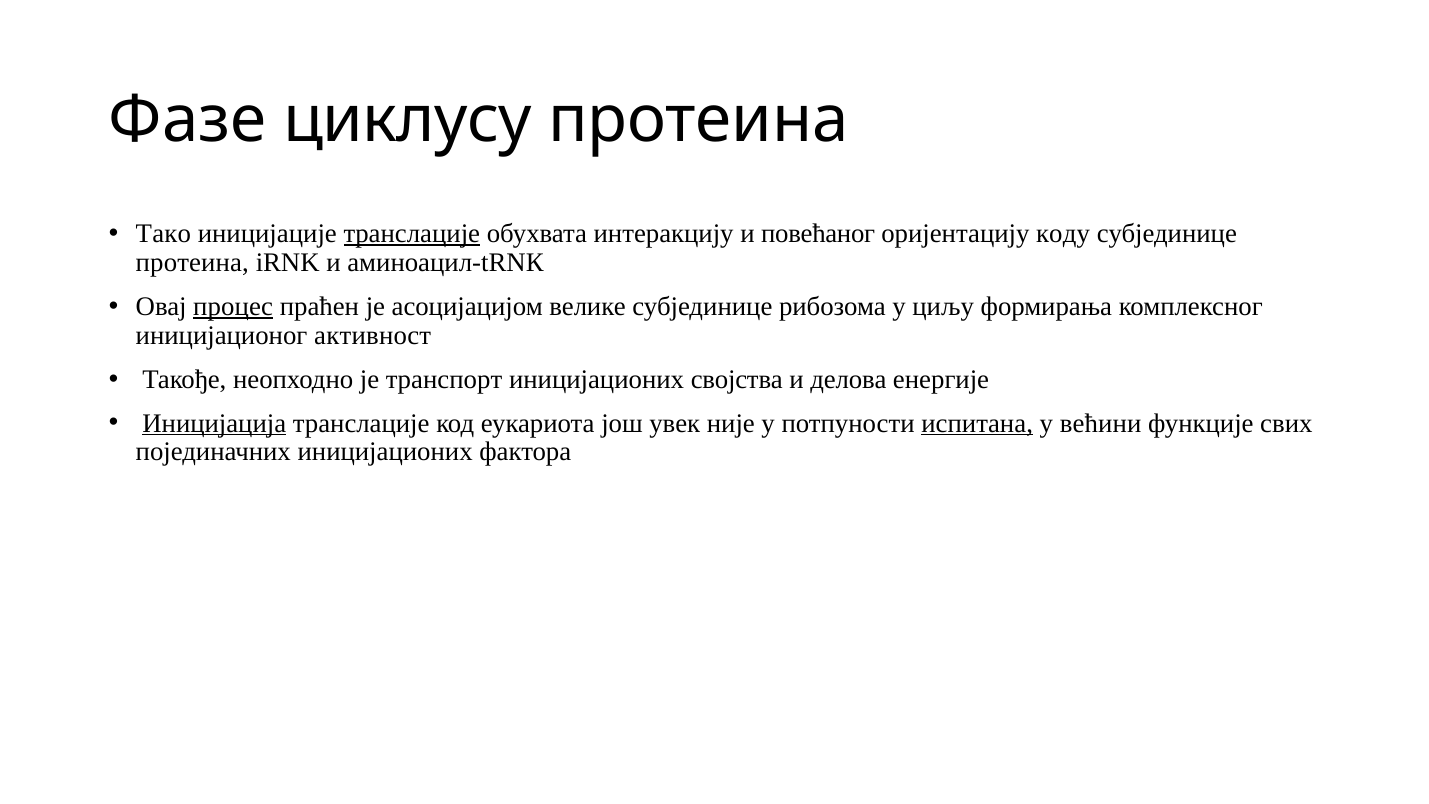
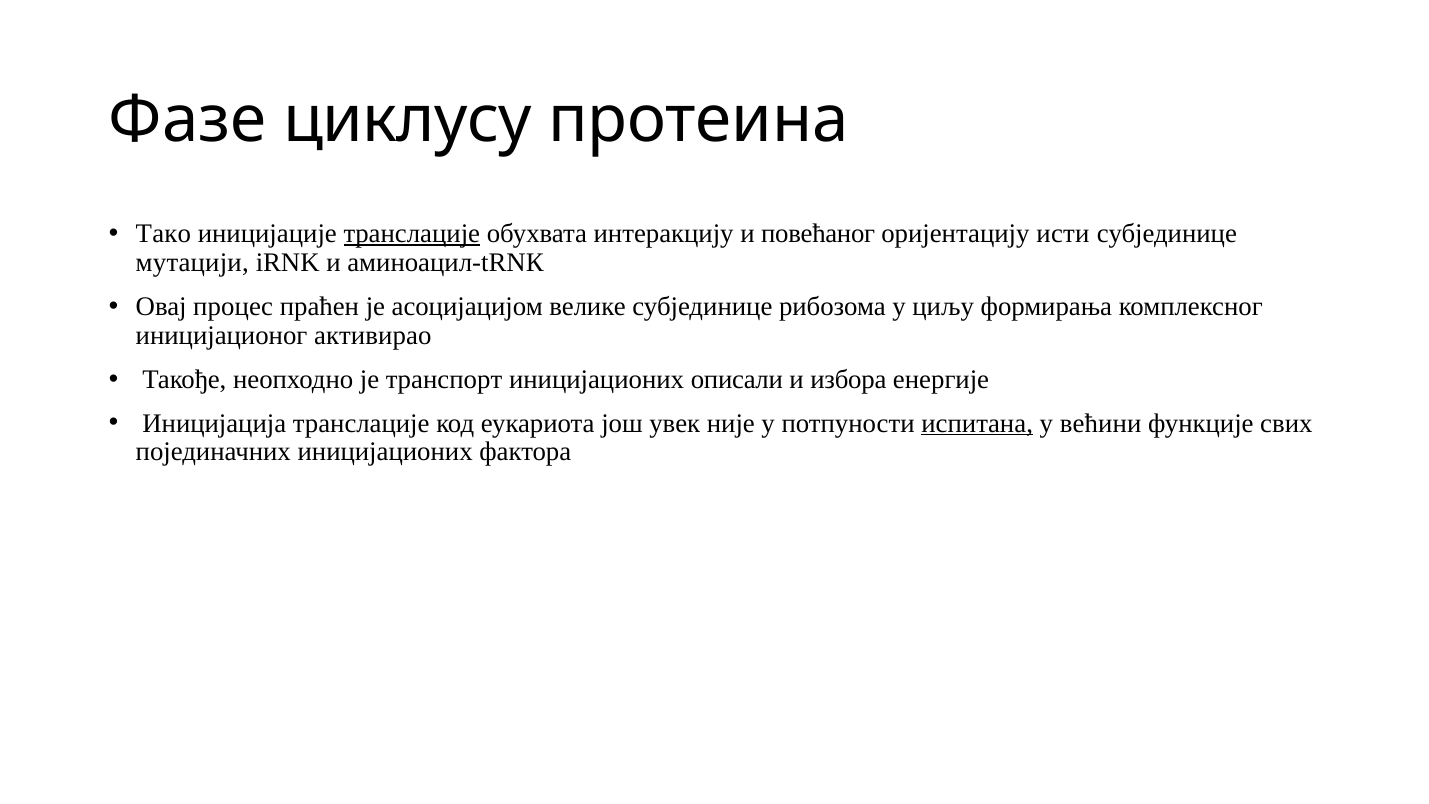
коду: коду -> исти (1063, 234)
протеина: протеина -> мутацији (192, 263)
процес underline: present -> none (233, 306)
активност: активност -> активирао (373, 335)
својства: својства -> описали (737, 379)
делова: делова -> избора (848, 379)
Иницијација underline: present -> none (214, 423)
